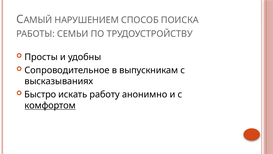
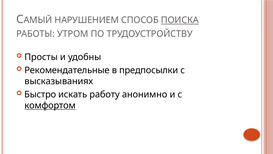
ПОИСКА underline: none -> present (180, 20)
СЕМЬИ: СЕМЬИ -> УТРОМ (73, 34)
Сопроводительное: Сопроводительное -> Рекомендательные (67, 70)
выпускникам: выпускникам -> предпосылки (149, 70)
